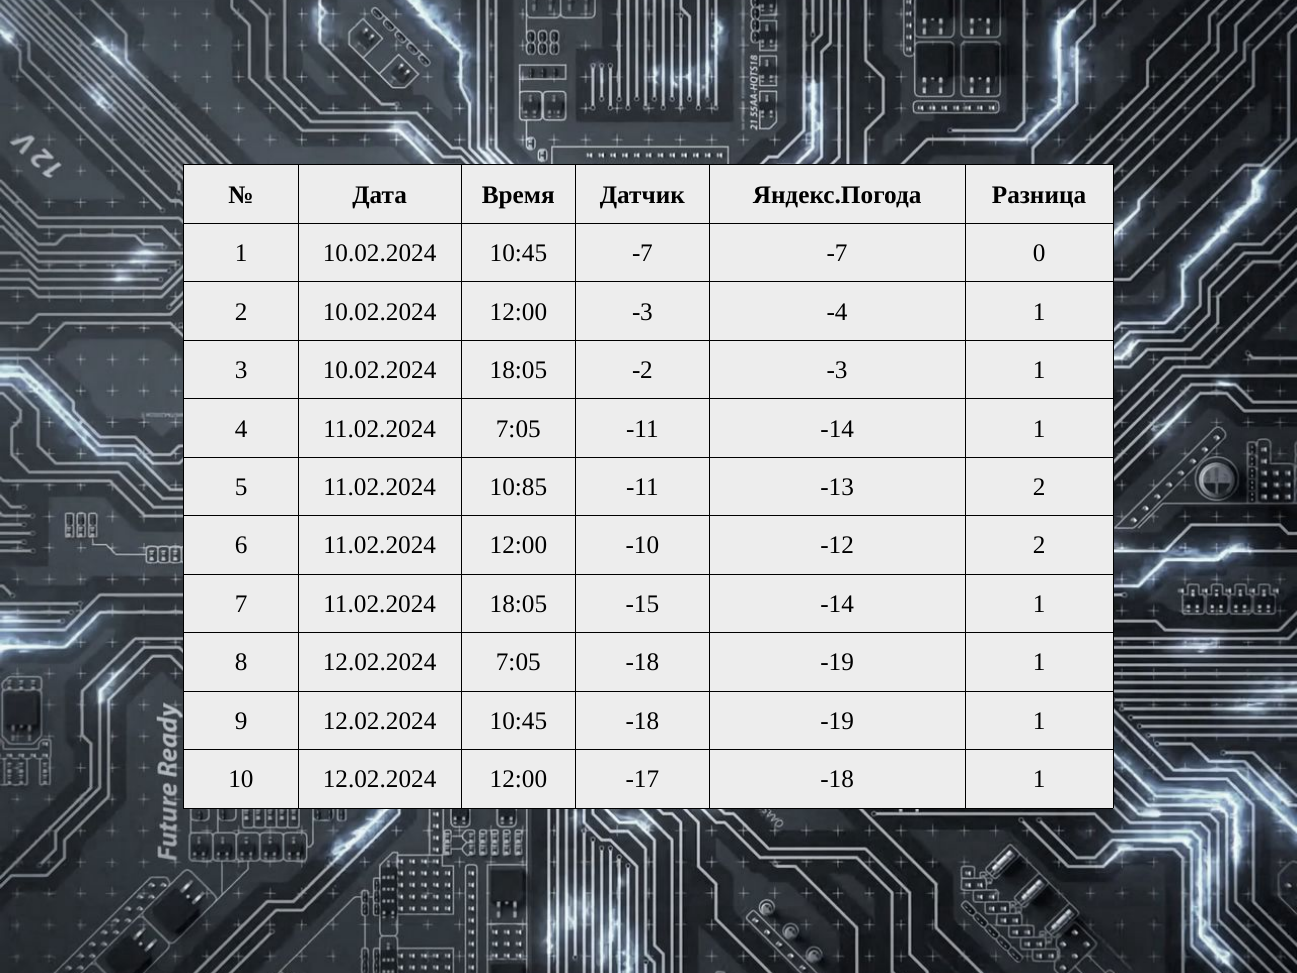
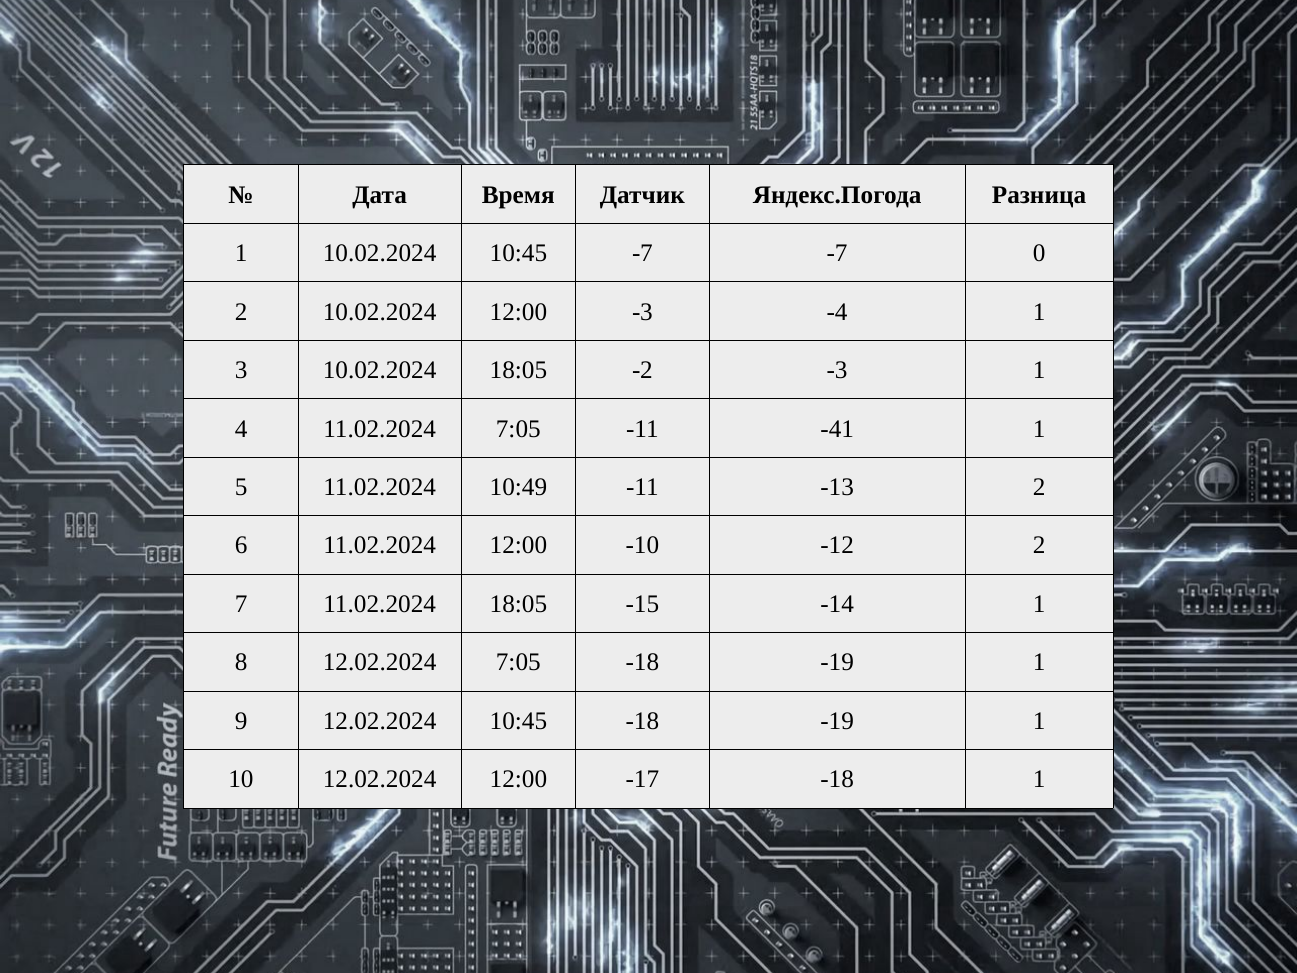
-11 -14: -14 -> -41 (837, 429)
10:85: 10:85 -> 10:49 (518, 487)
